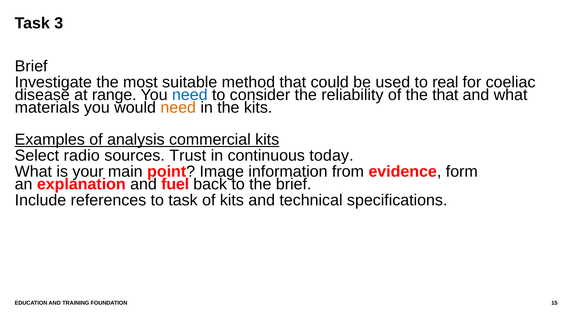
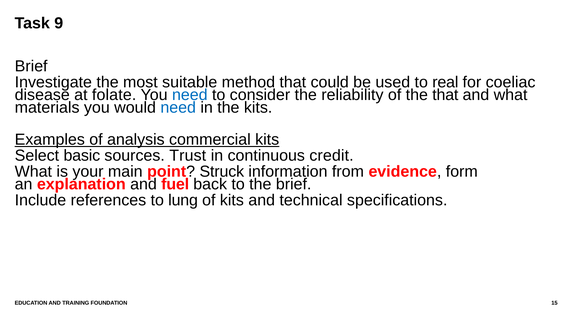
3: 3 -> 9 (59, 23)
range: range -> folate (114, 95)
need colour: orange -> blue (178, 108)
radio: radio -> basic (82, 156)
today: today -> credit (331, 156)
Image: Image -> Struck (222, 172)
to task: task -> lung (183, 200)
